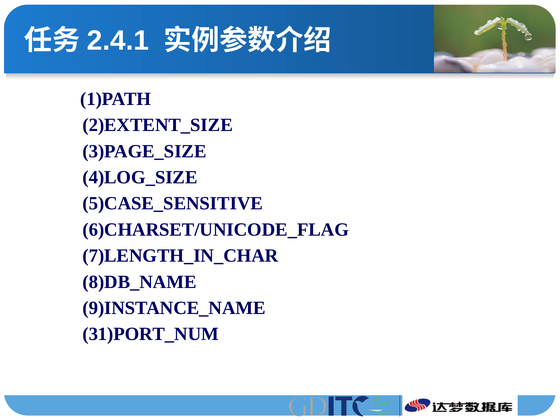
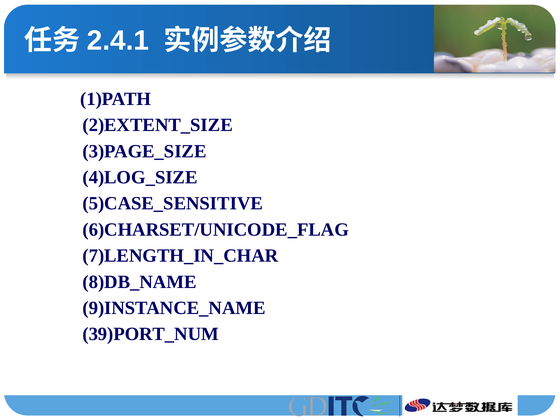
31)PORT_NUM: 31)PORT_NUM -> 39)PORT_NUM (151, 334)
